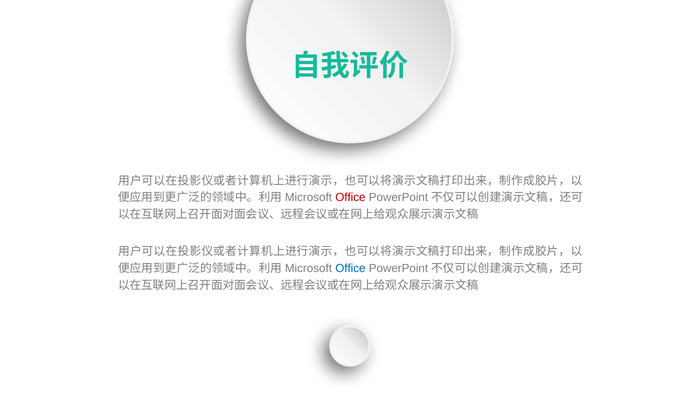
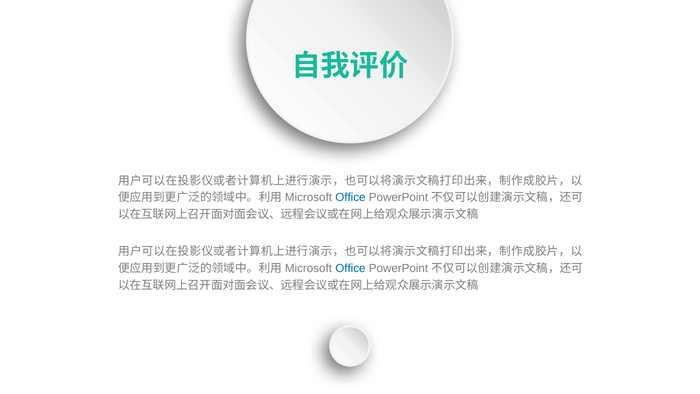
Office colour: red -> blue (350, 198)
